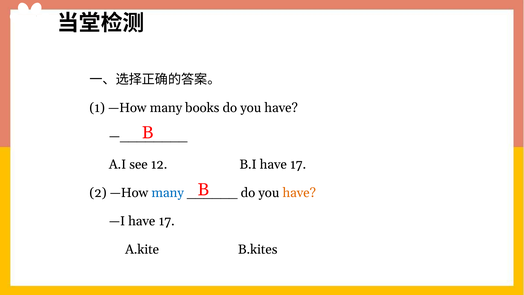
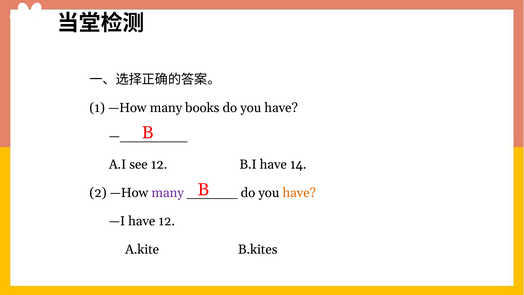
B.I have 17: 17 -> 14 (298, 164)
many colour: blue -> purple (168, 193)
—I have 17: 17 -> 12 (167, 221)
